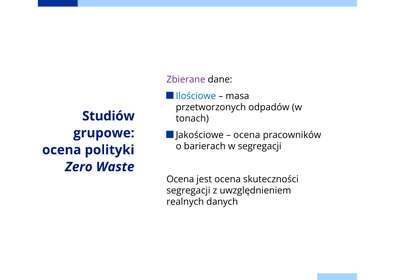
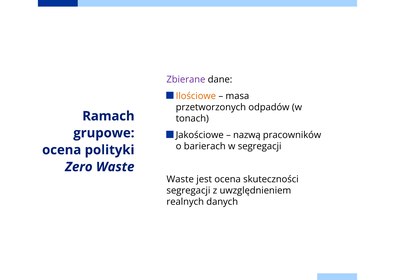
Ilościowe colour: blue -> orange (196, 96)
Studiów: Studiów -> Ramach (108, 116)
ocena: ocena -> nazwą (247, 135)
Ocena: Ocena -> Waste (180, 179)
